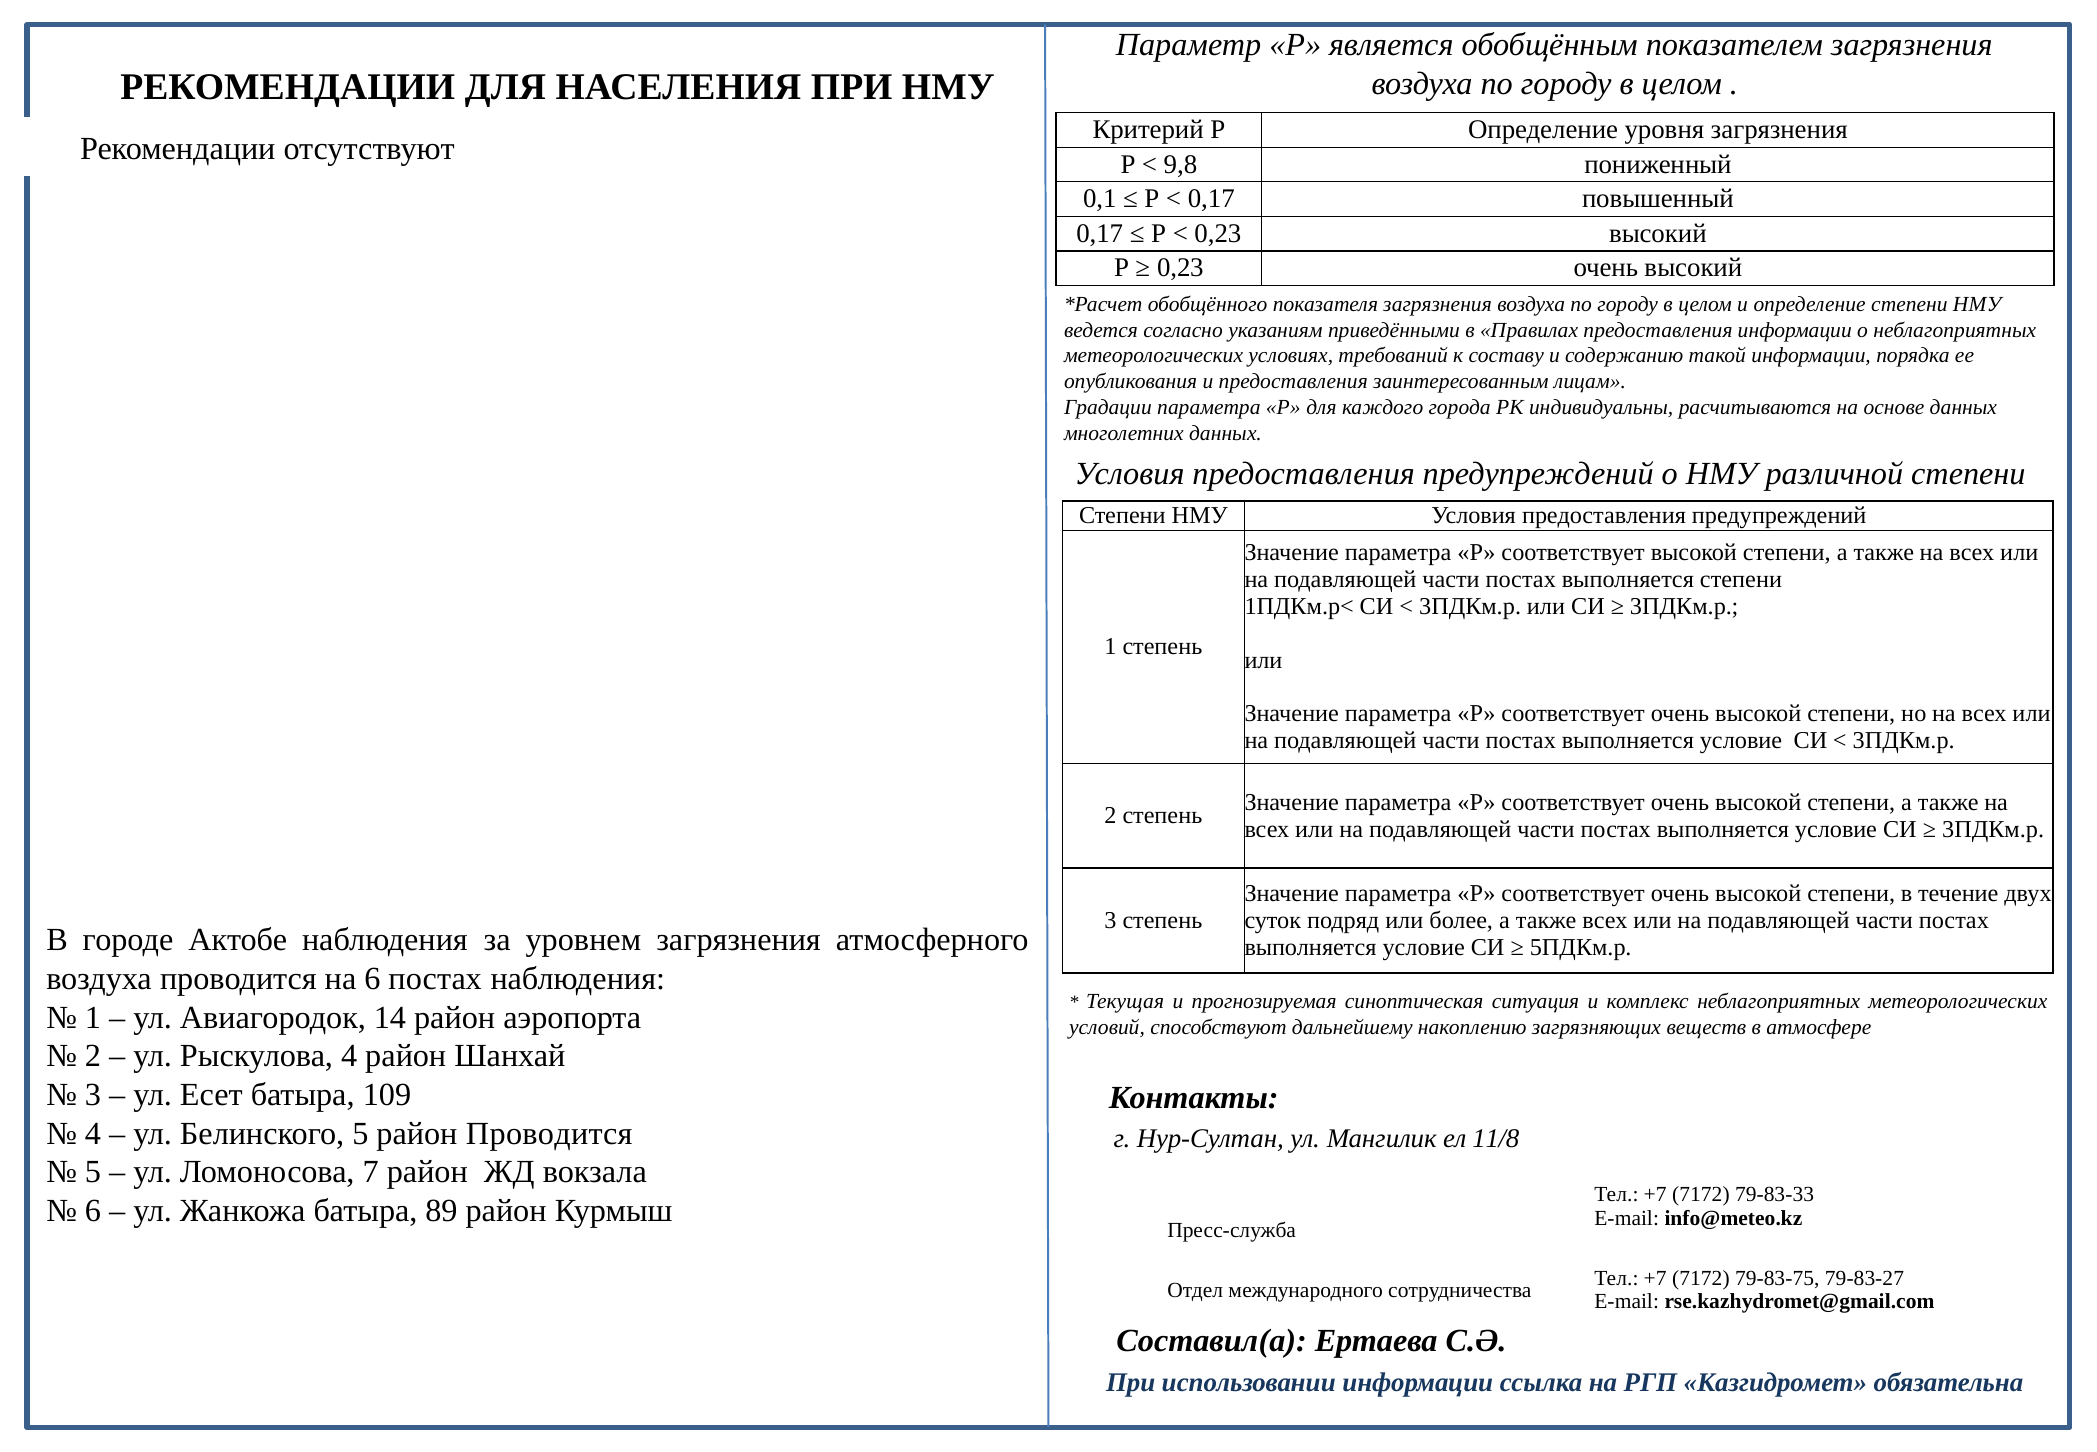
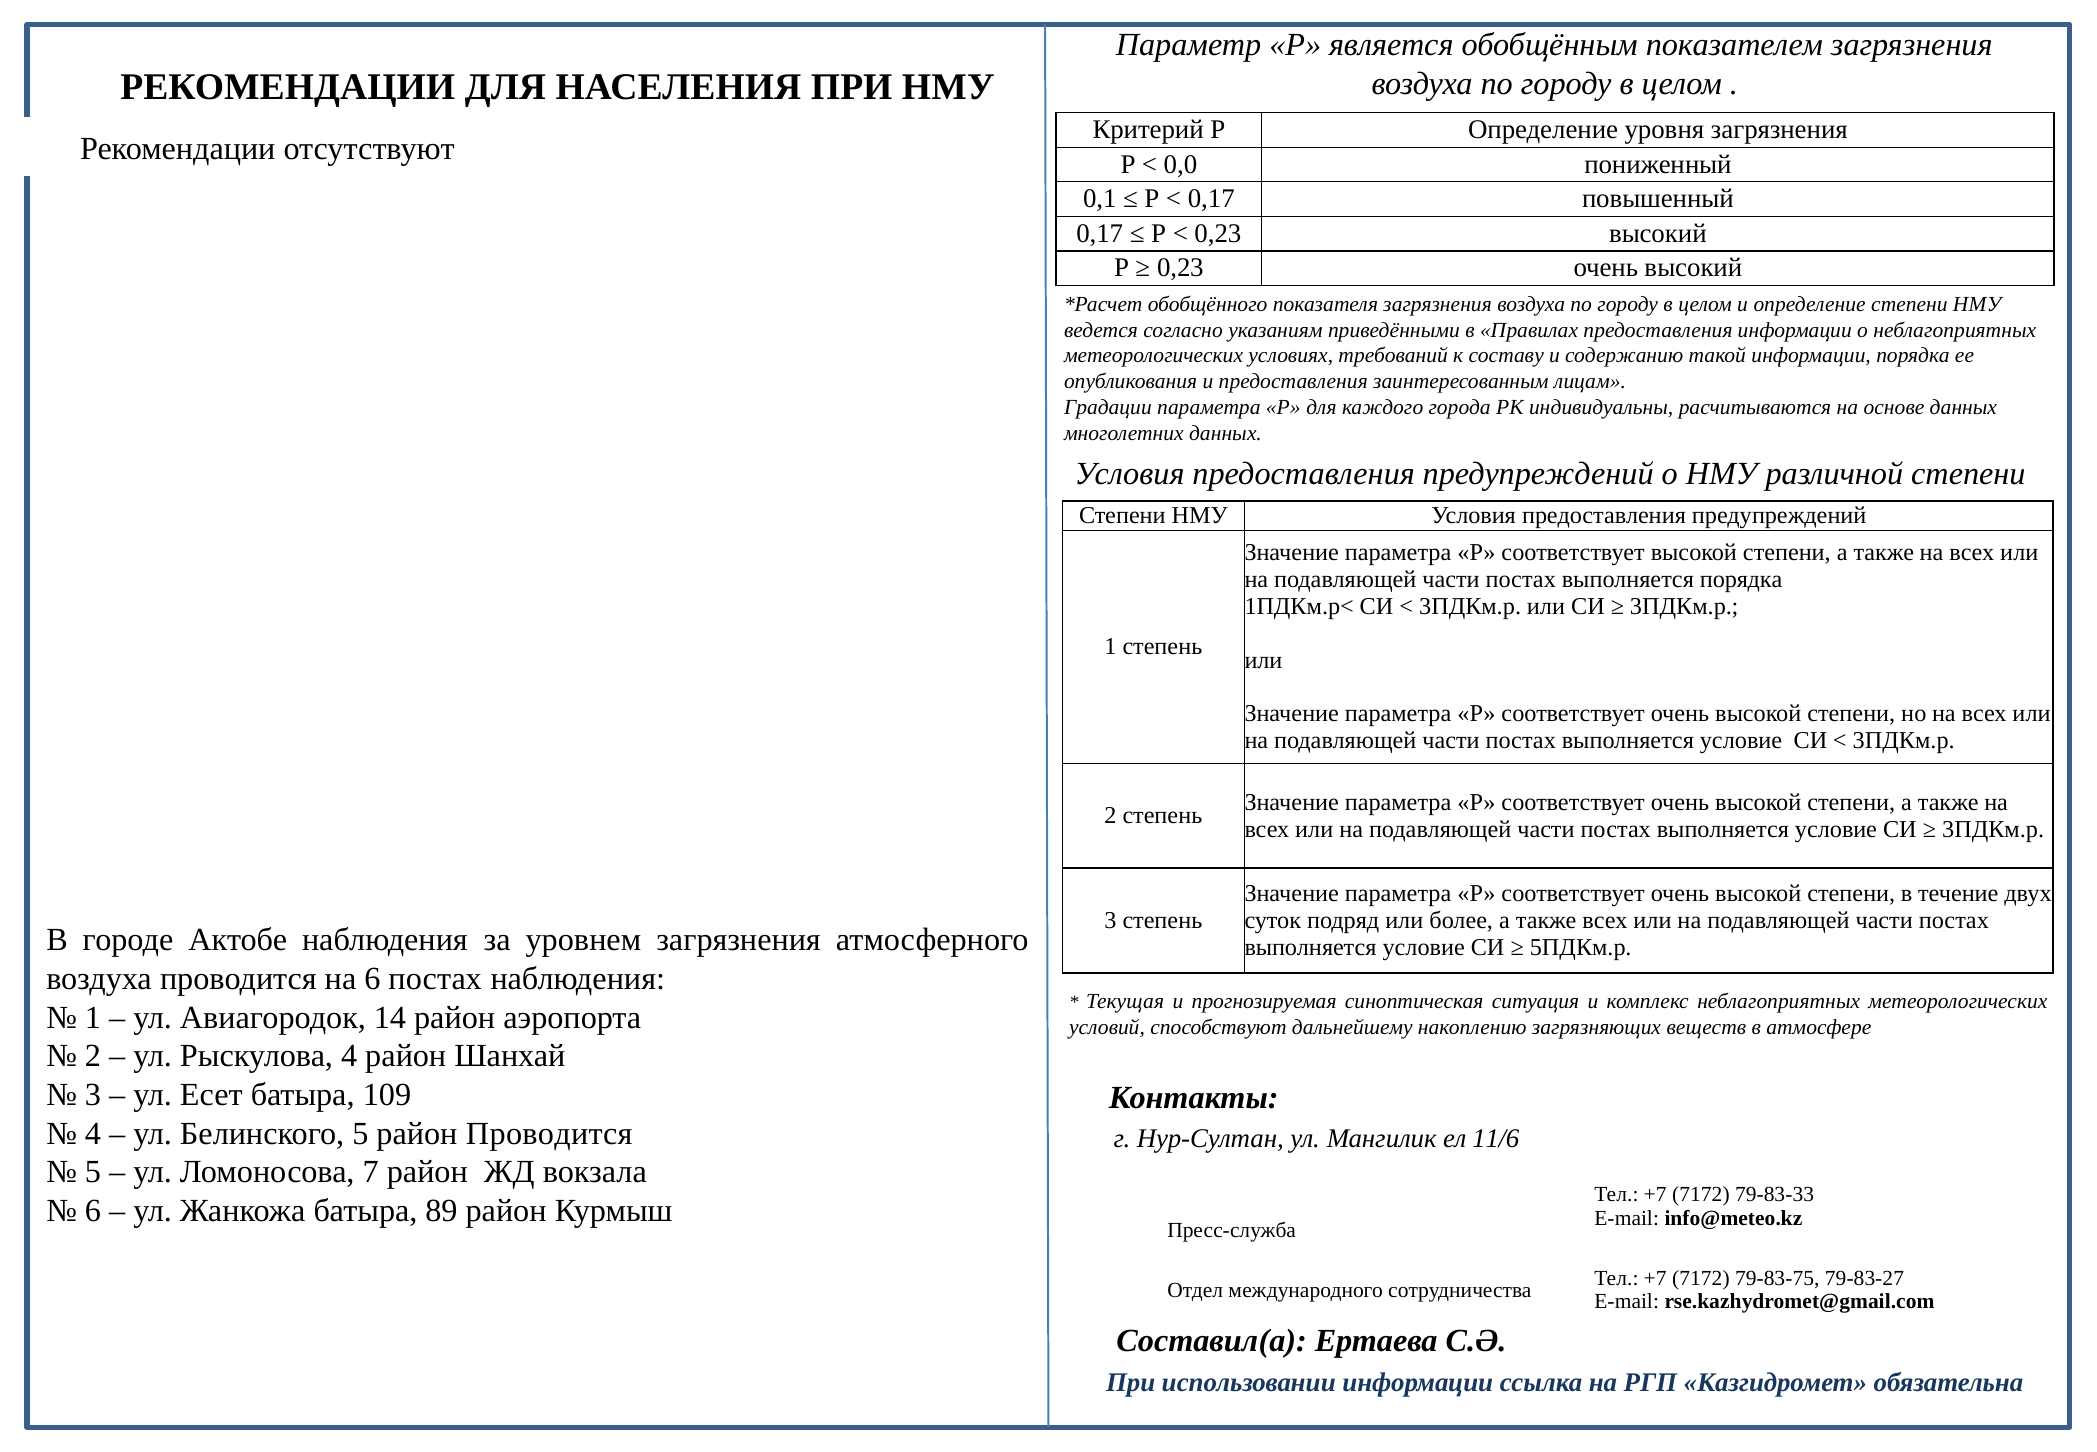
9,8: 9,8 -> 0,0 (1180, 164)
выполняется степени: степени -> порядка (1741, 580)
11/8: 11/8 -> 11/6 (1496, 1139)
